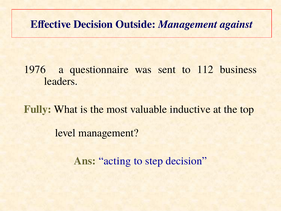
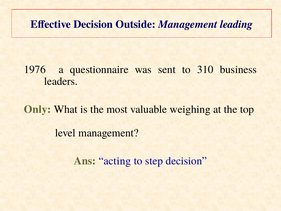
against: against -> leading (236, 24)
112: 112 -> 310 (205, 69)
Fully: Fully -> Only (37, 109)
inductive: inductive -> weighing (190, 109)
